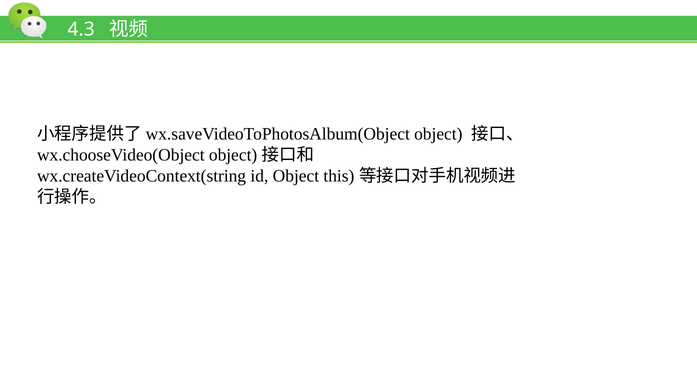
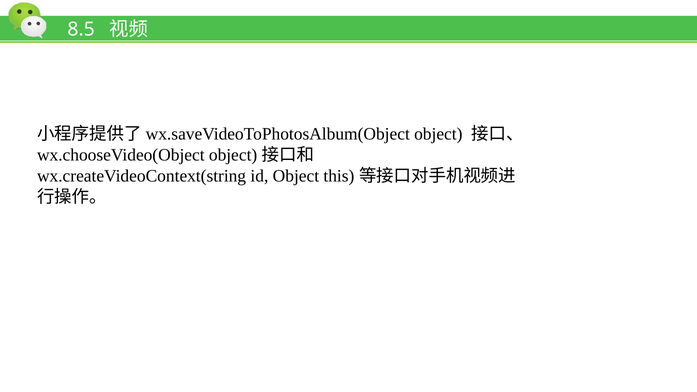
4.3: 4.3 -> 8.5 (81, 29)
